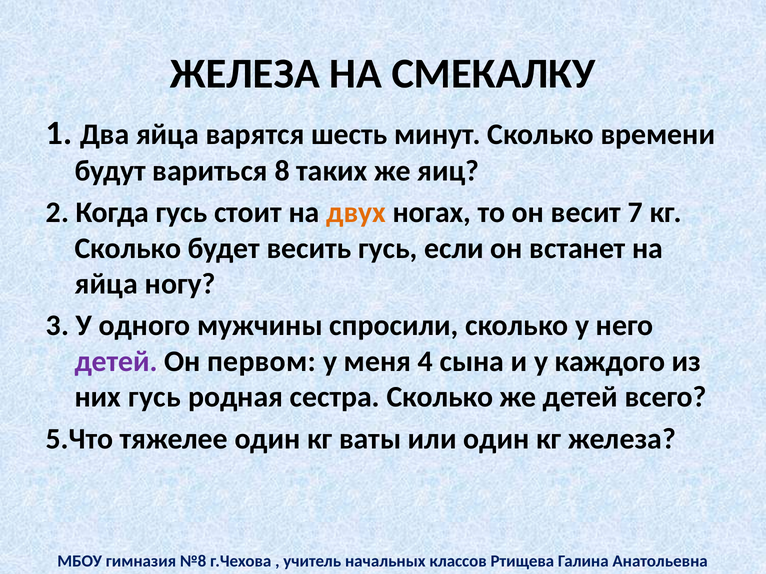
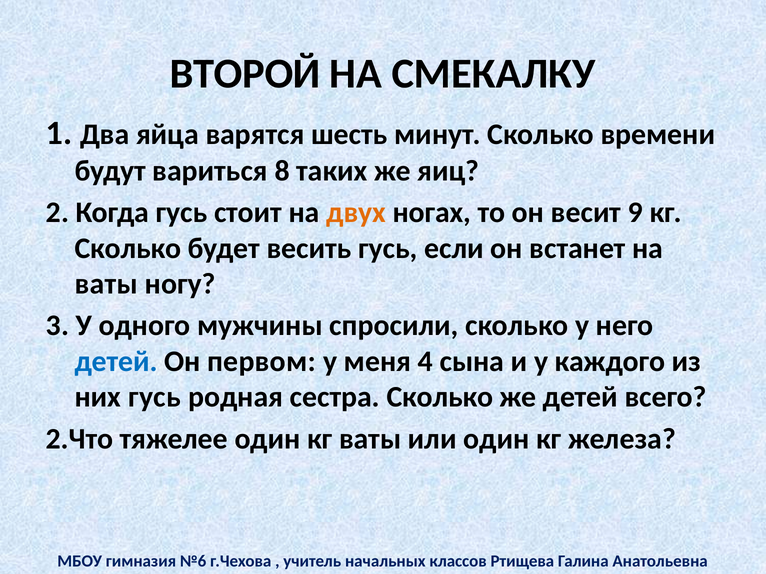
ЖЕЛЕЗА: ЖЕЛЕЗА -> ВТОРОЙ (245, 74)
7: 7 -> 9 (635, 213)
яйца: яйца -> ваты (106, 284)
детей colour: purple -> blue (116, 362)
5.Что: 5.Что -> 2.Что (80, 439)
№8: №8 -> №6 (193, 562)
